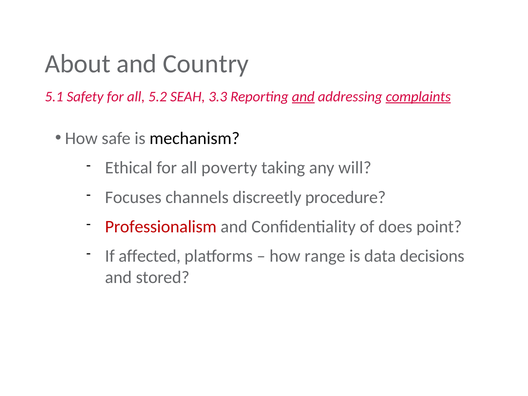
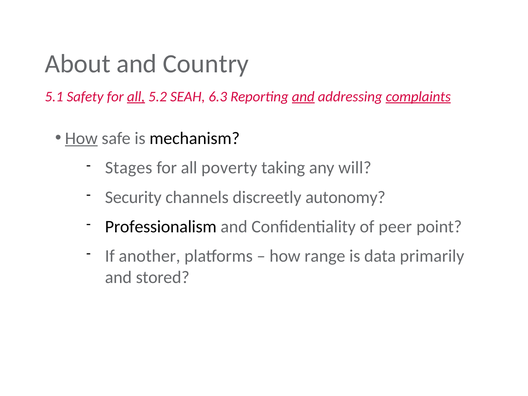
all underline: none -> present (136, 97)
3.3: 3.3 -> 6.3 (218, 97)
How underline: none -> present (81, 138)
Ethical: Ethical -> Stages (129, 168)
Focuses: Focuses -> Security (133, 197)
procedure: procedure -> autonomy (345, 197)
Professionalism colour: red -> black (161, 227)
does: does -> peer (395, 227)
affected: affected -> another (150, 256)
decisions: decisions -> primarily (432, 256)
